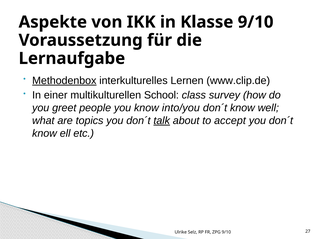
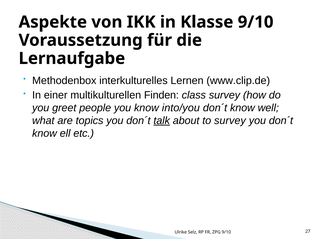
Methodenbox underline: present -> none (64, 80)
School: School -> Finden (161, 95)
to accept: accept -> survey (230, 120)
